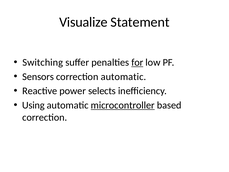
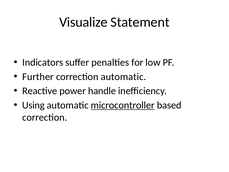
Switching: Switching -> Indicators (43, 62)
for underline: present -> none (137, 62)
Sensors: Sensors -> Further (38, 77)
selects: selects -> handle (102, 91)
